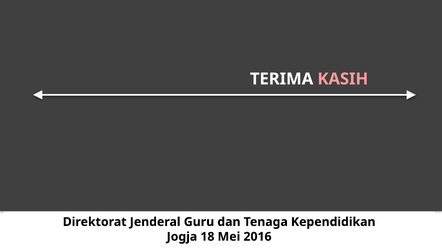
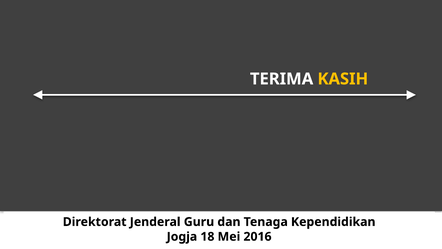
KASIH colour: pink -> yellow (343, 79)
